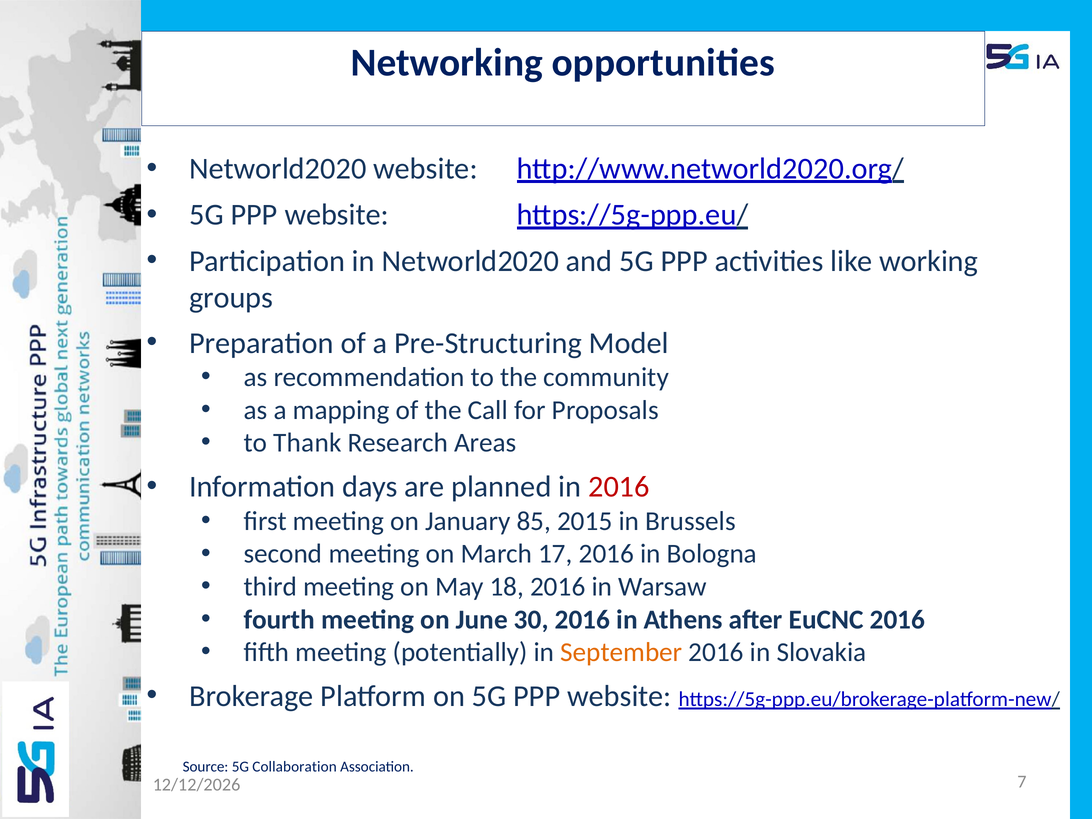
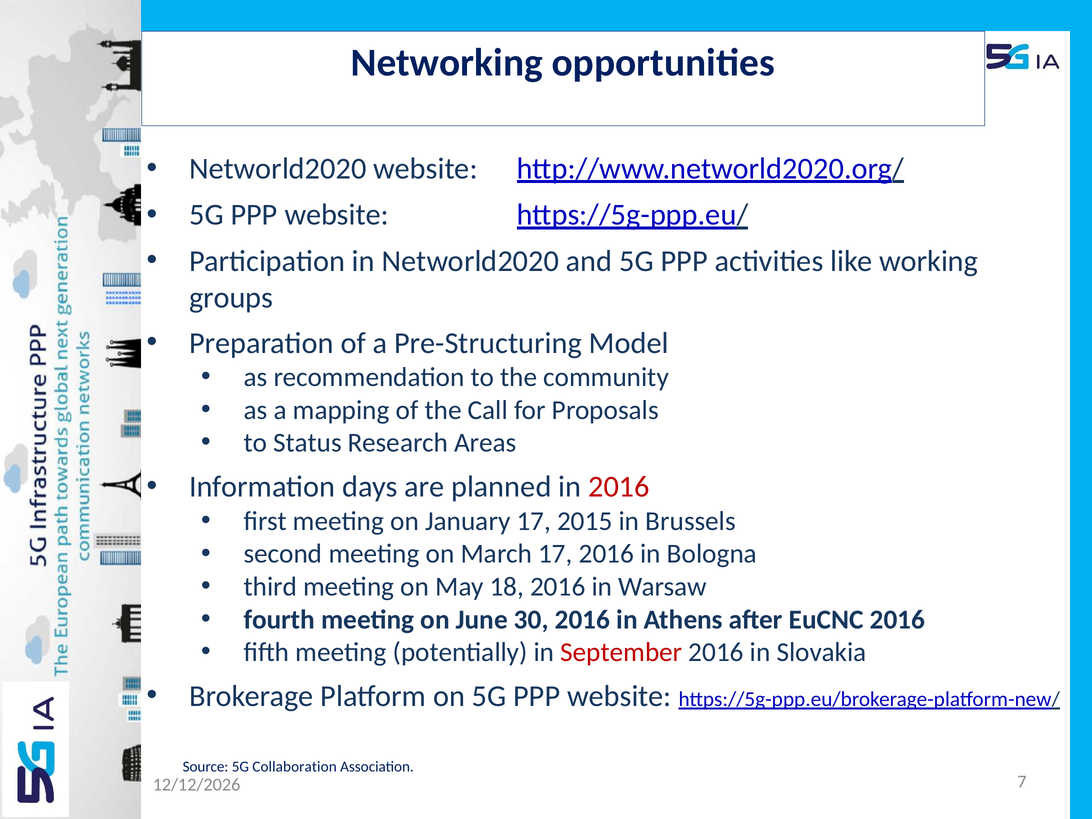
Thank: Thank -> Status (307, 443)
January 85: 85 -> 17 (534, 521)
September colour: orange -> red (621, 652)
